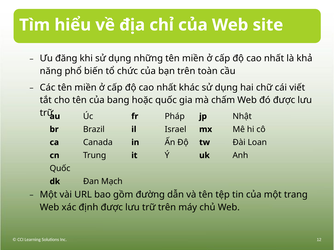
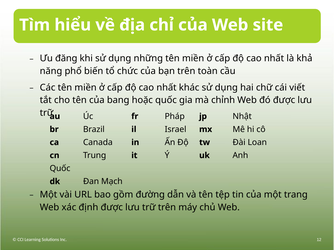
chấm: chấm -> chỉnh (223, 100)
